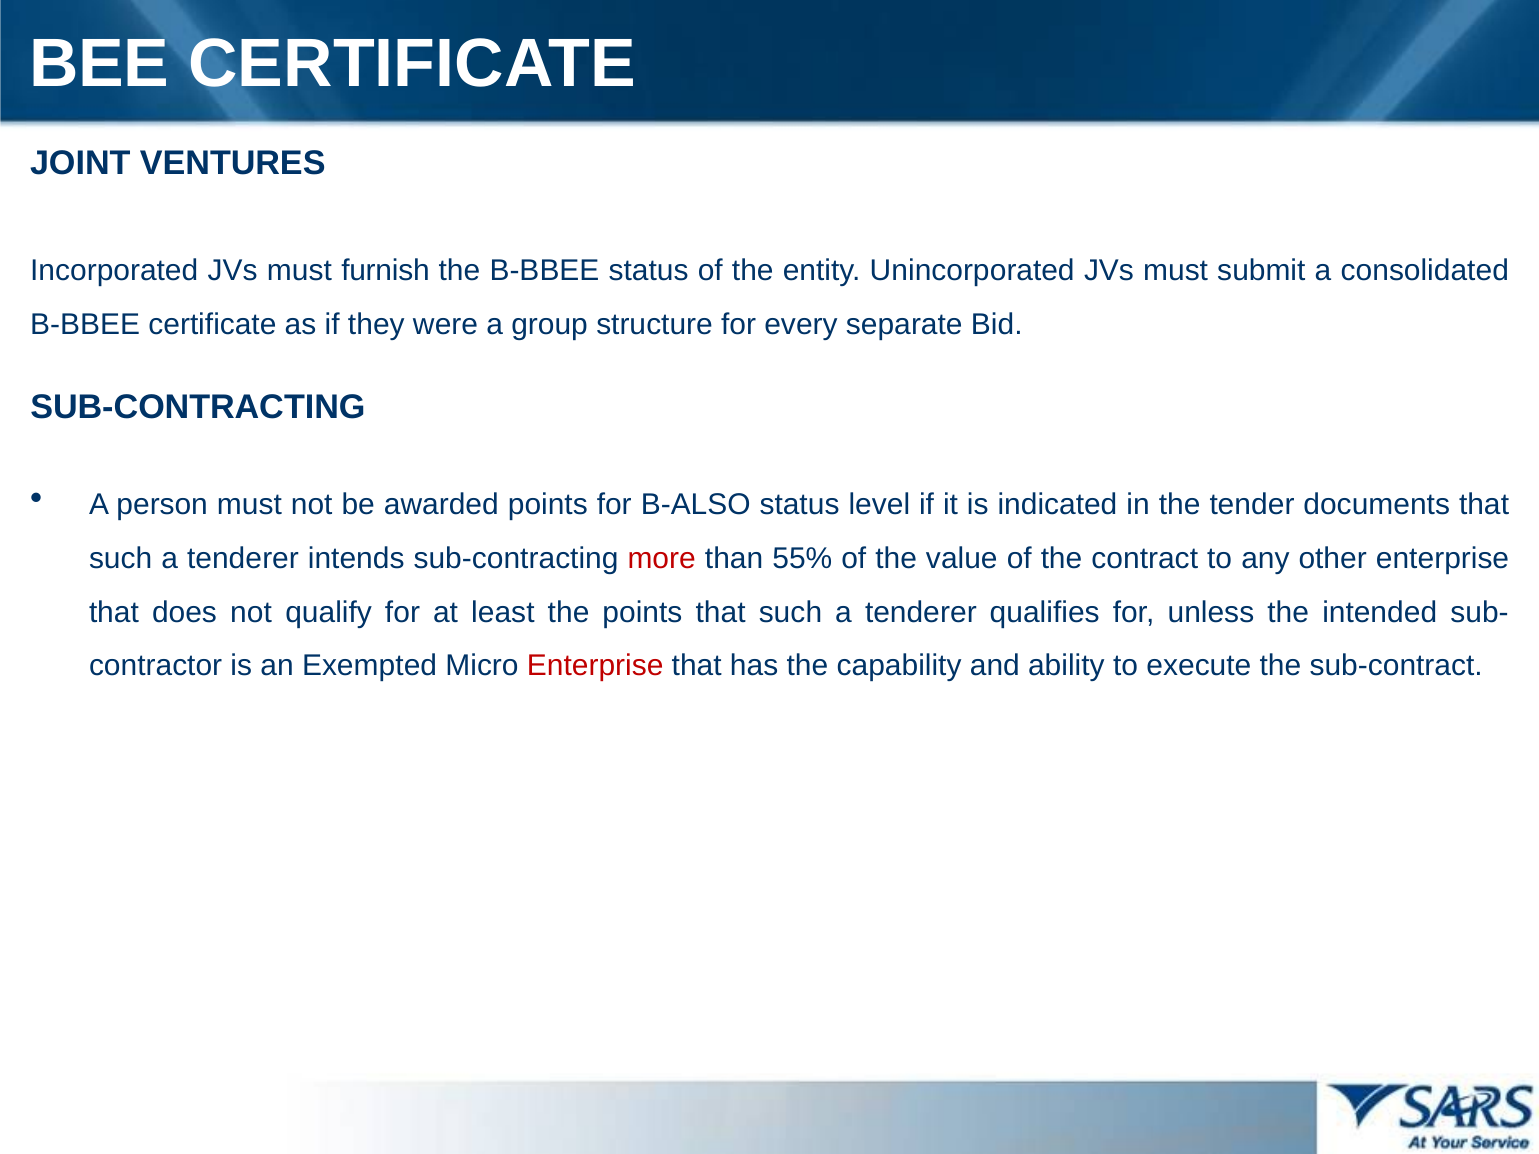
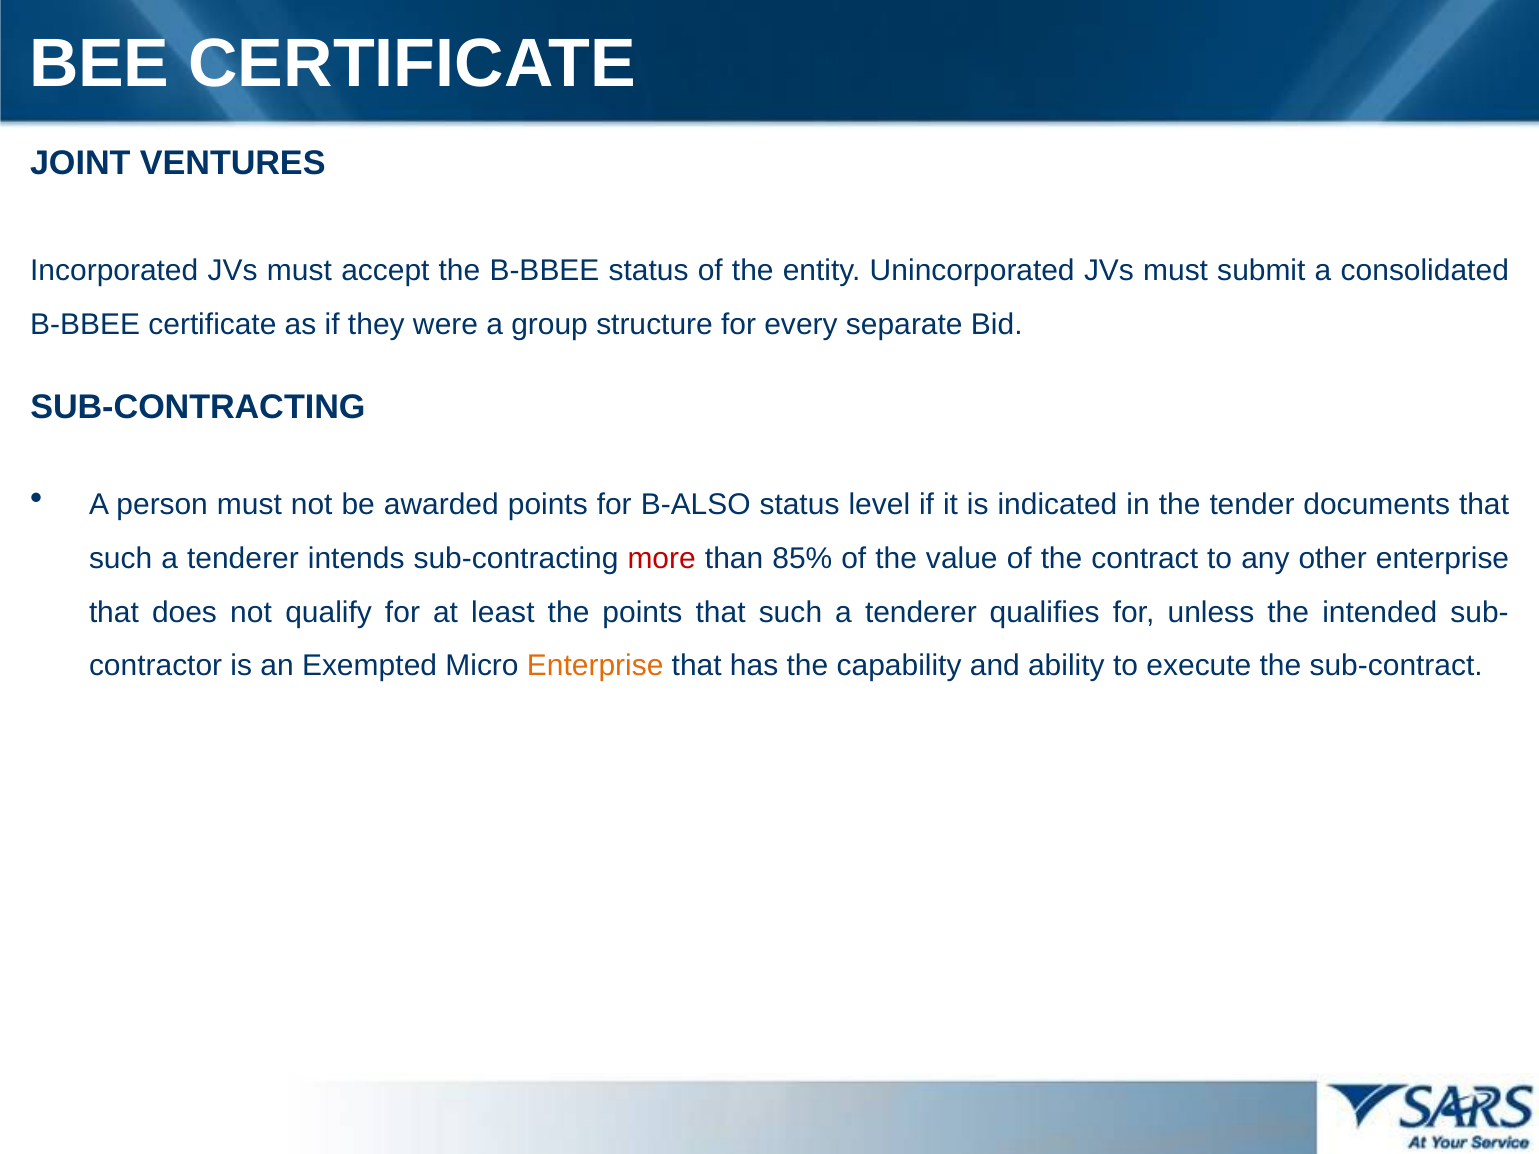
furnish: furnish -> accept (385, 271)
55%: 55% -> 85% (802, 558)
Enterprise colour: red -> orange (595, 666)
